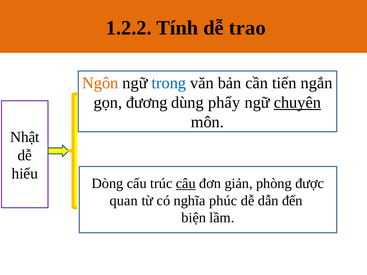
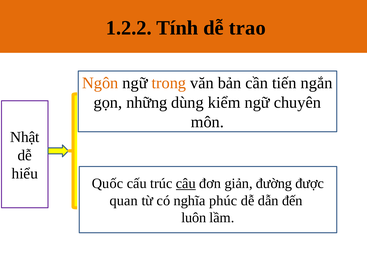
trong colour: blue -> orange (169, 83)
đương: đương -> những (147, 103)
phẩy: phẩy -> kiểm (224, 103)
chuyên underline: present -> none (297, 103)
Dòng: Dòng -> Quốc (107, 184)
phòng: phòng -> đường (274, 184)
biện: biện -> luôn (194, 218)
